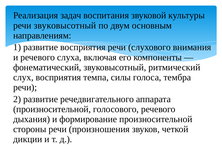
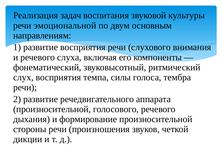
речи звуковысотный: звуковысотный -> эмоциональной (65, 25)
